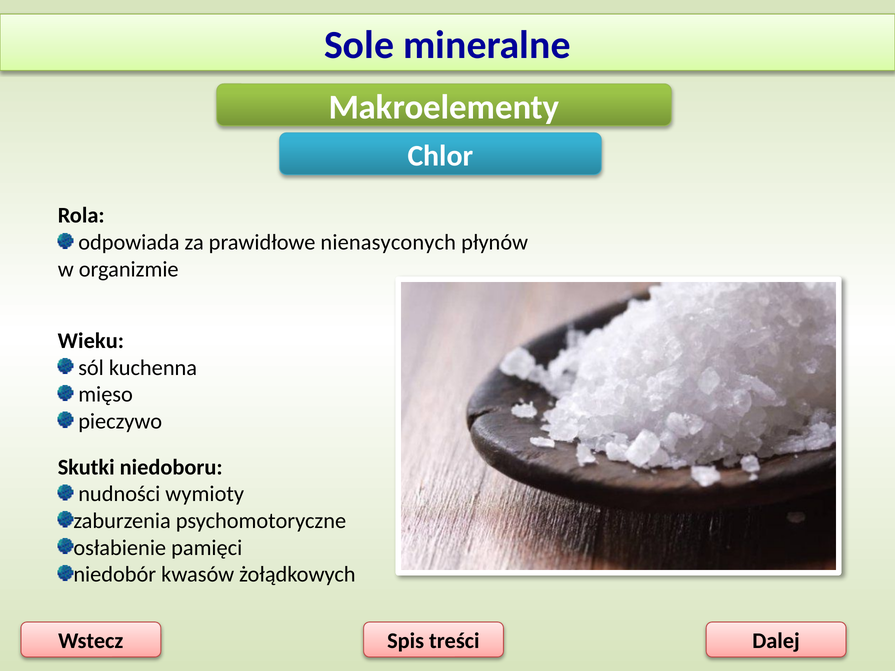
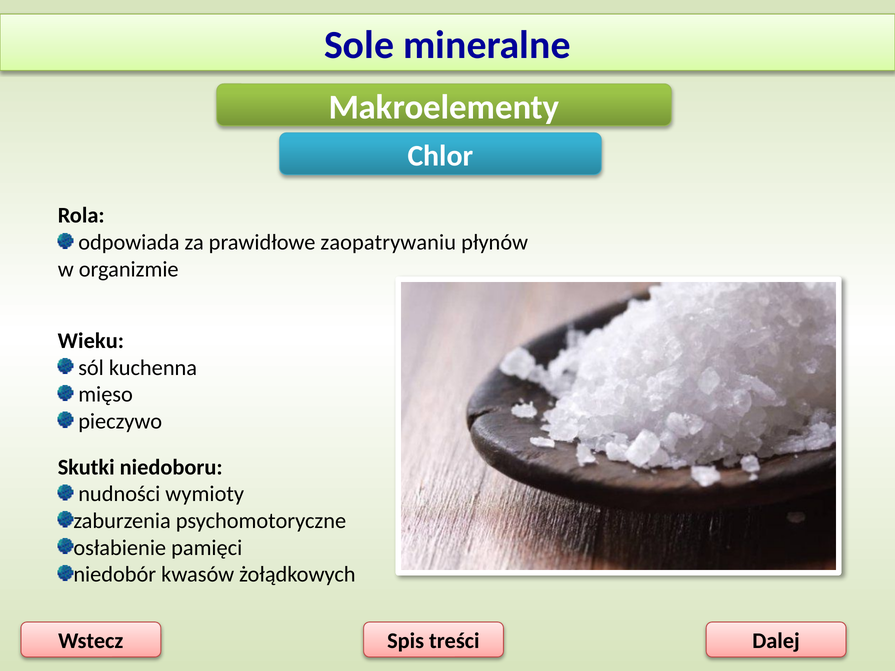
nienasyconych: nienasyconych -> zaopatrywaniu (388, 243)
